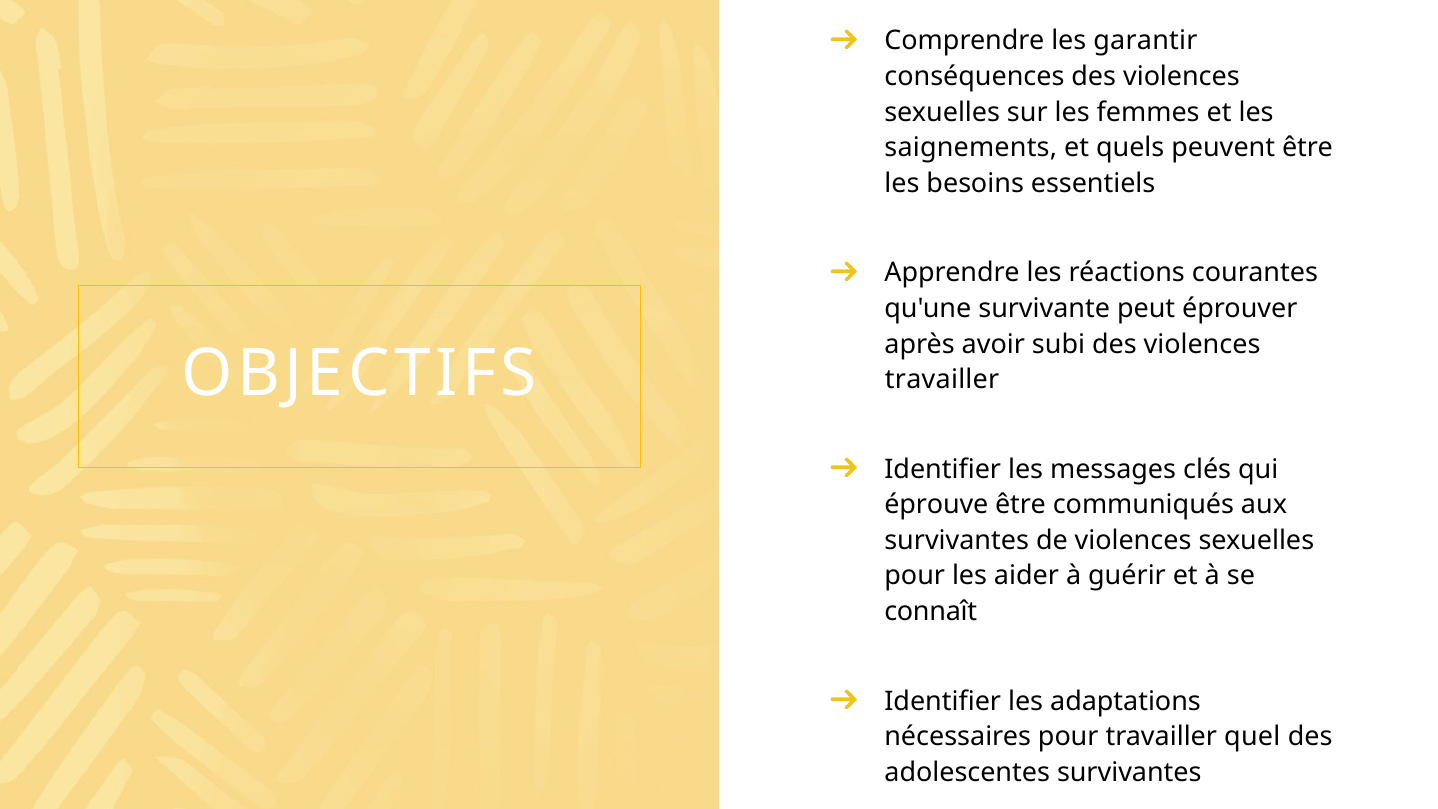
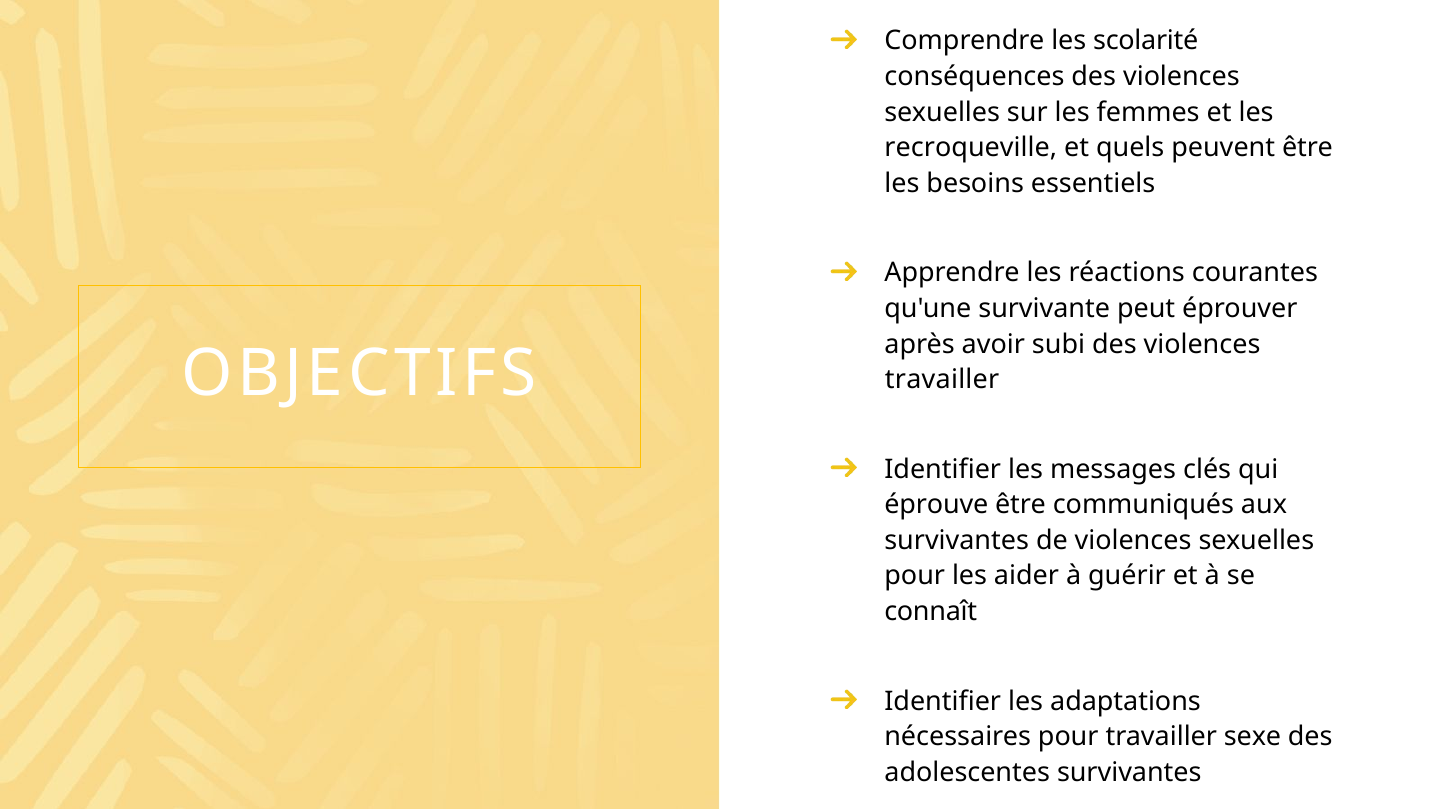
garantir: garantir -> scolarité (1146, 41)
saignements: saignements -> recroqueville (971, 148)
quel: quel -> sexe (1253, 737)
